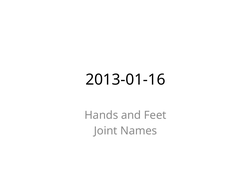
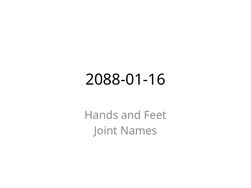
2013-01-16: 2013-01-16 -> 2088-01-16 (125, 80)
